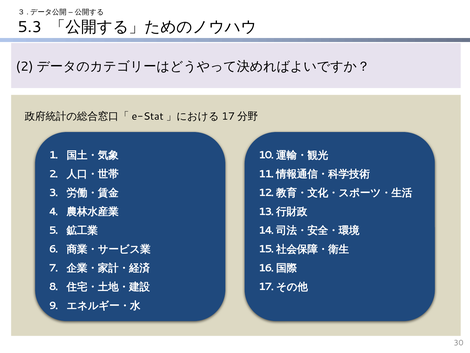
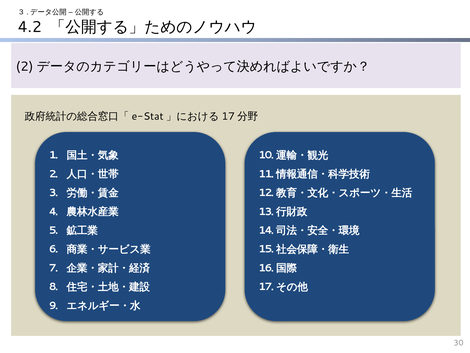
5.3: 5.3 -> 4.2 (30, 27)
